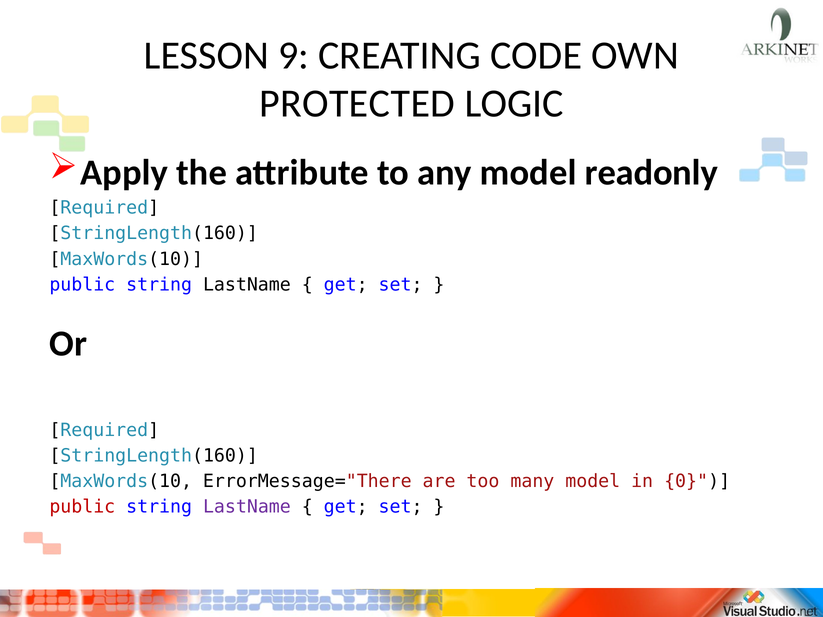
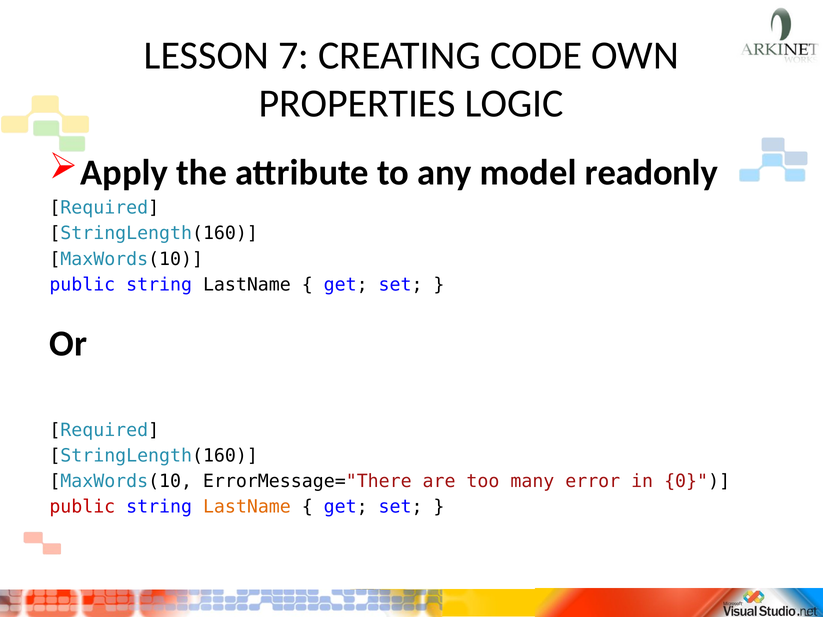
9: 9 -> 7 (294, 56)
PROTECTED: PROTECTED -> PROPERTIES (357, 104)
many model: model -> error (593, 482)
LastName colour: purple -> orange (247, 507)
